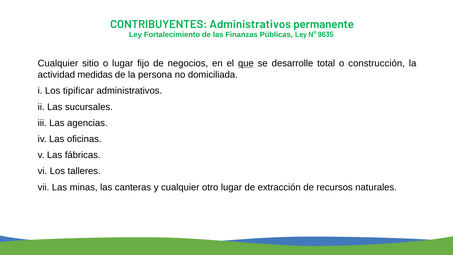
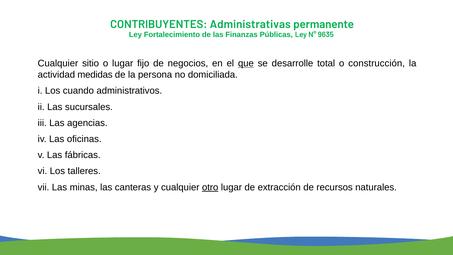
CONTRIBUYENTES Administrativos: Administrativos -> Administrativas (250, 24)
tipificar: tipificar -> cuando (78, 91)
otro underline: none -> present (210, 187)
